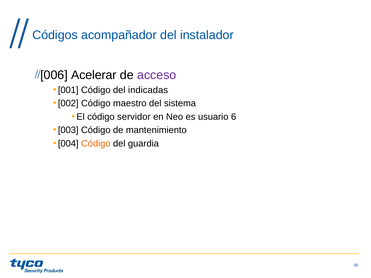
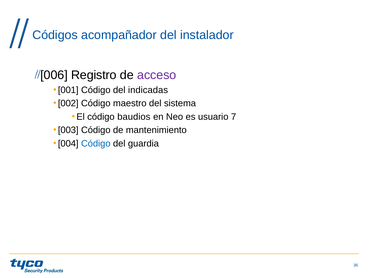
Acelerar: Acelerar -> Registro (94, 75)
servidor: servidor -> baudios (134, 117)
6: 6 -> 7 (234, 117)
Código colour: orange -> blue (96, 144)
